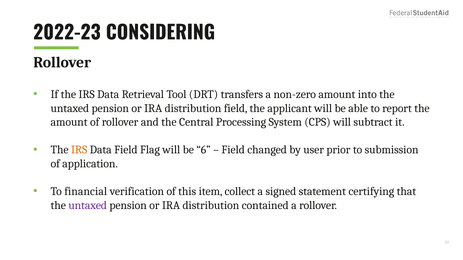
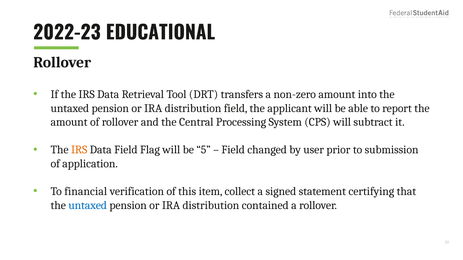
CONSIDERING: CONSIDERING -> EDUCATIONAL (160, 33)
6: 6 -> 5 (204, 150)
untaxed colour: purple -> blue (88, 206)
